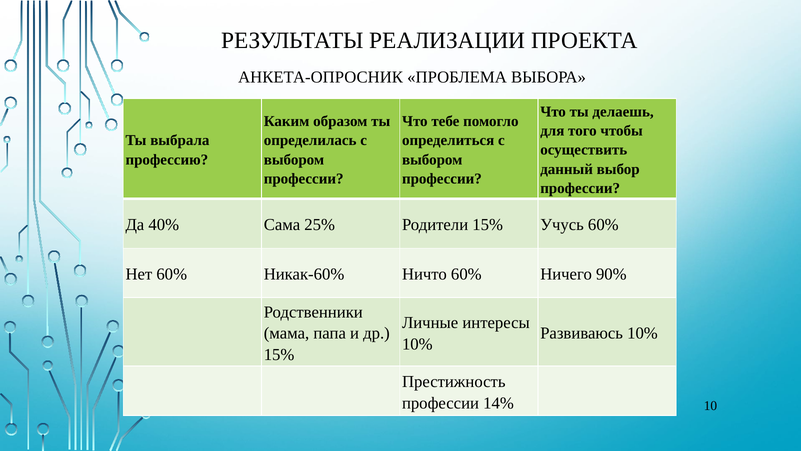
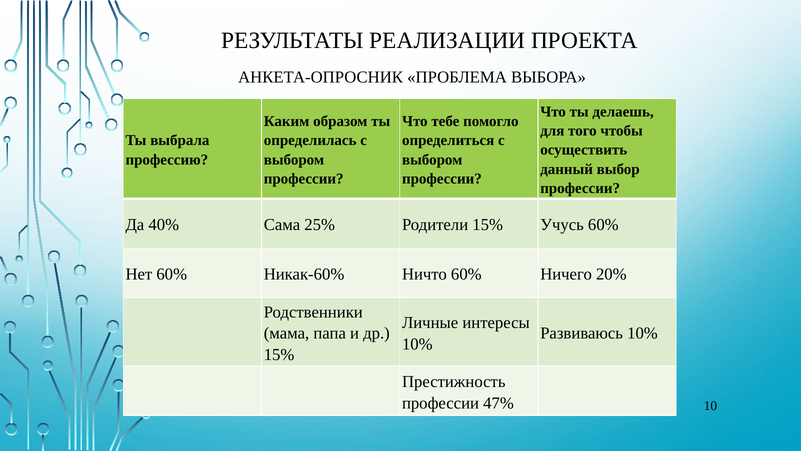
90%: 90% -> 20% (611, 274)
14%: 14% -> 47% (498, 403)
